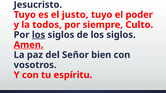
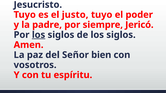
todos: todos -> padre (47, 25)
Culto: Culto -> Jericó (139, 25)
Amen underline: present -> none (29, 45)
